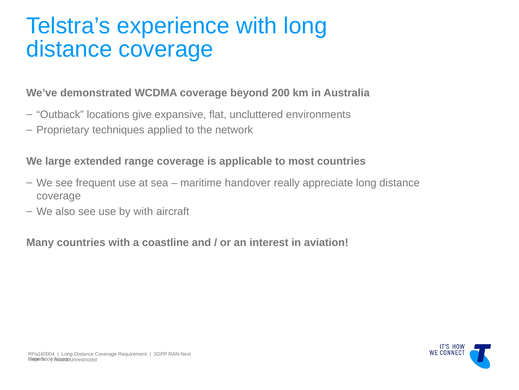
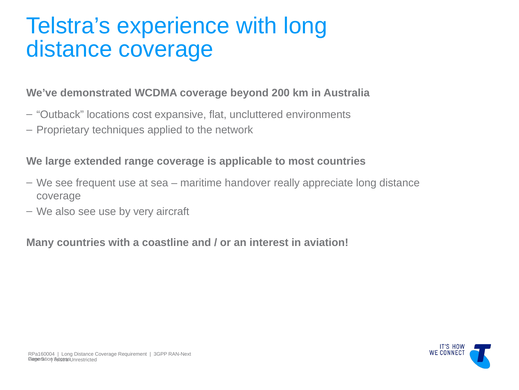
give: give -> cost (142, 114)
by with: with -> very (143, 211)
